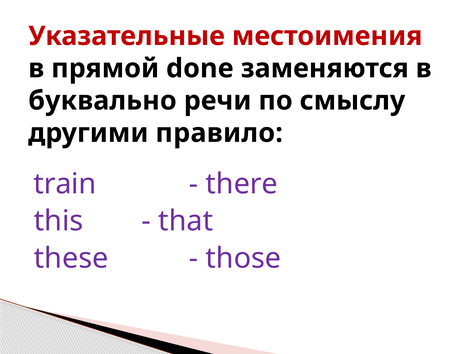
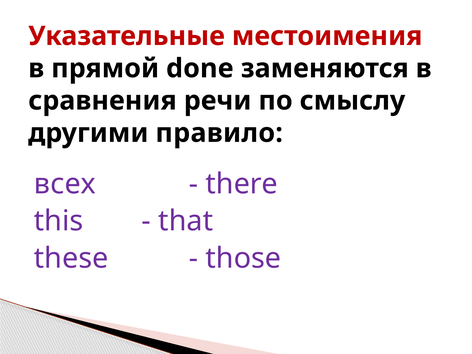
буквально: буквально -> сравнения (102, 101)
train: train -> всех (65, 184)
